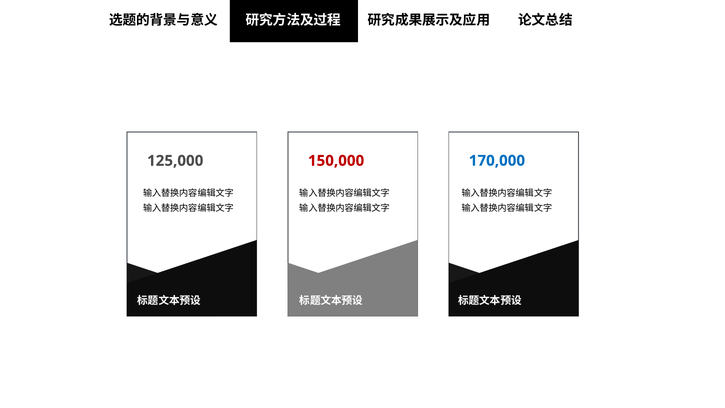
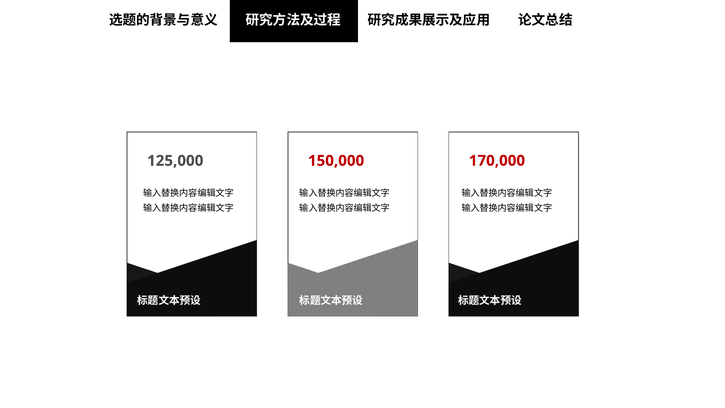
170,000 colour: blue -> red (497, 161)
